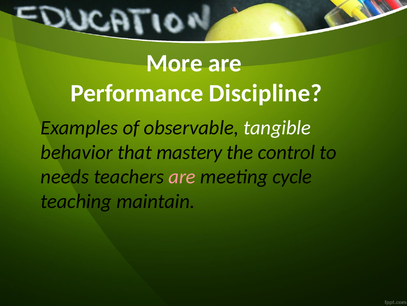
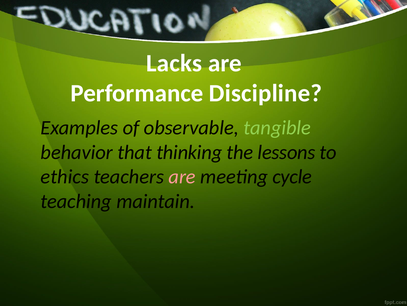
More: More -> Lacks (174, 63)
tangible colour: white -> light green (277, 128)
mastery: mastery -> thinking (189, 152)
control: control -> lessons (287, 152)
needs: needs -> ethics (65, 176)
